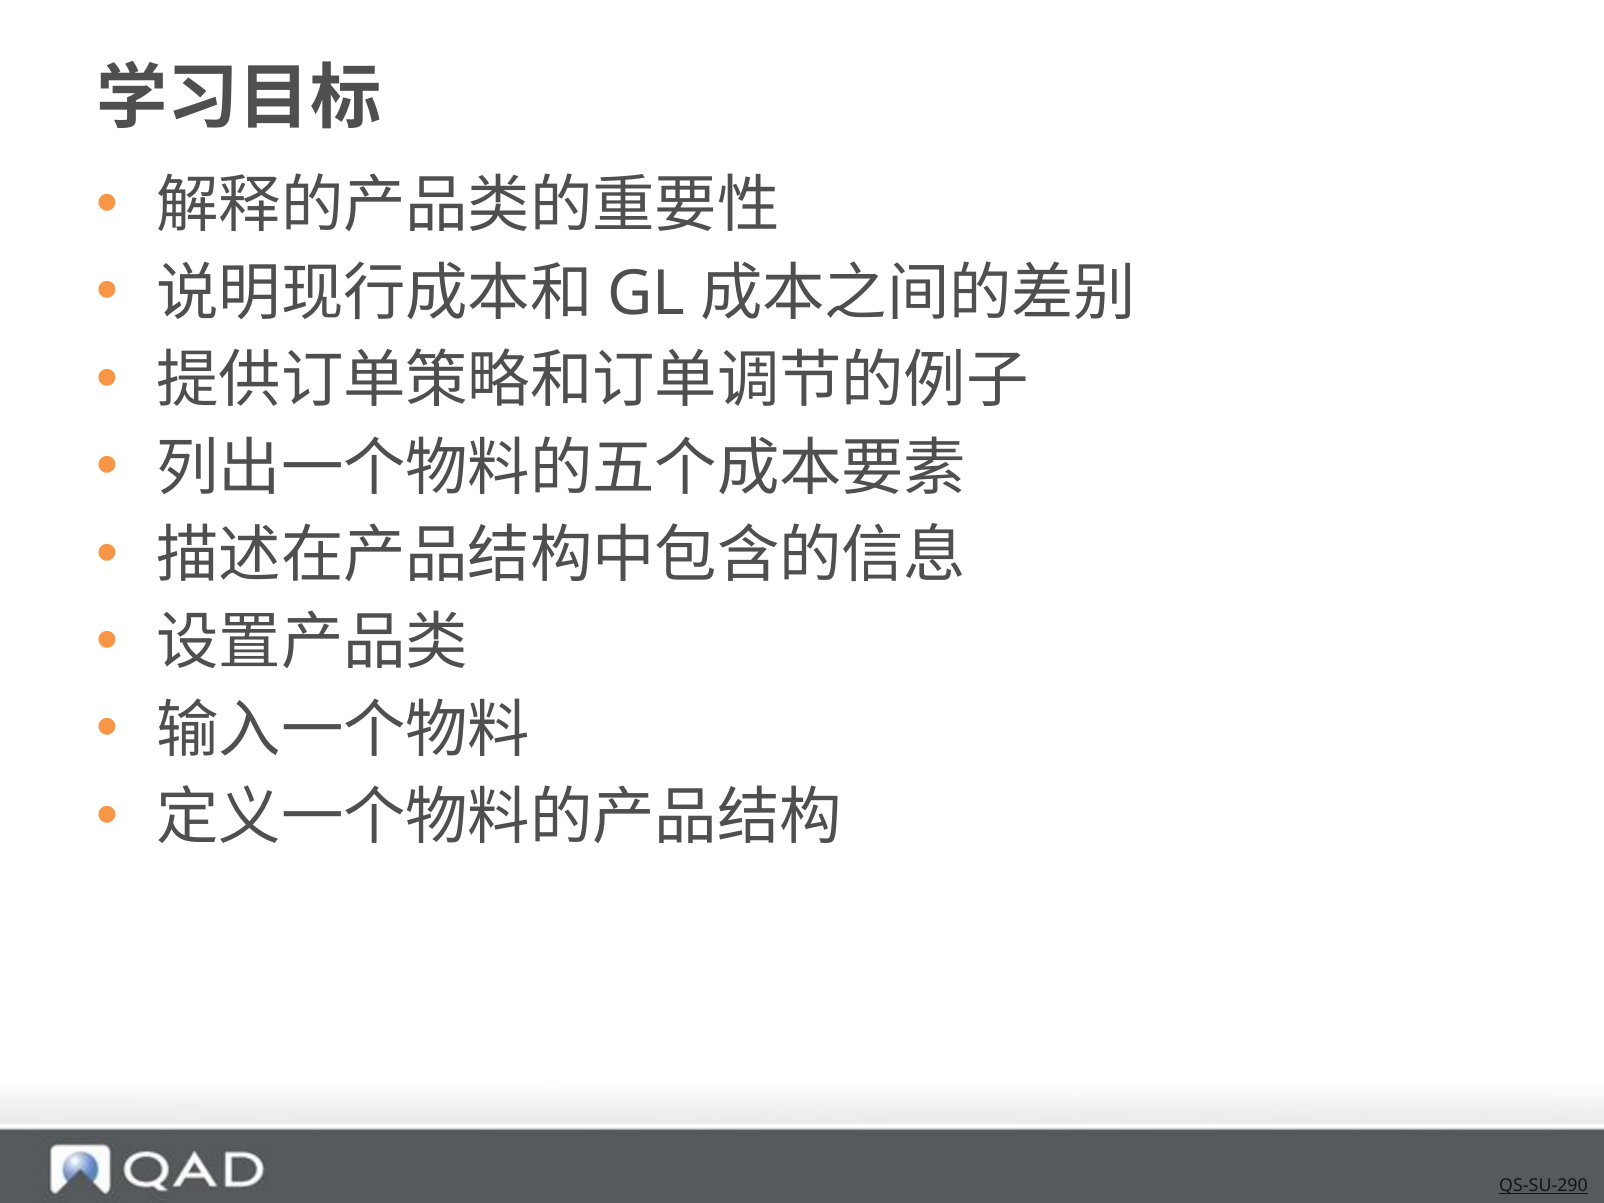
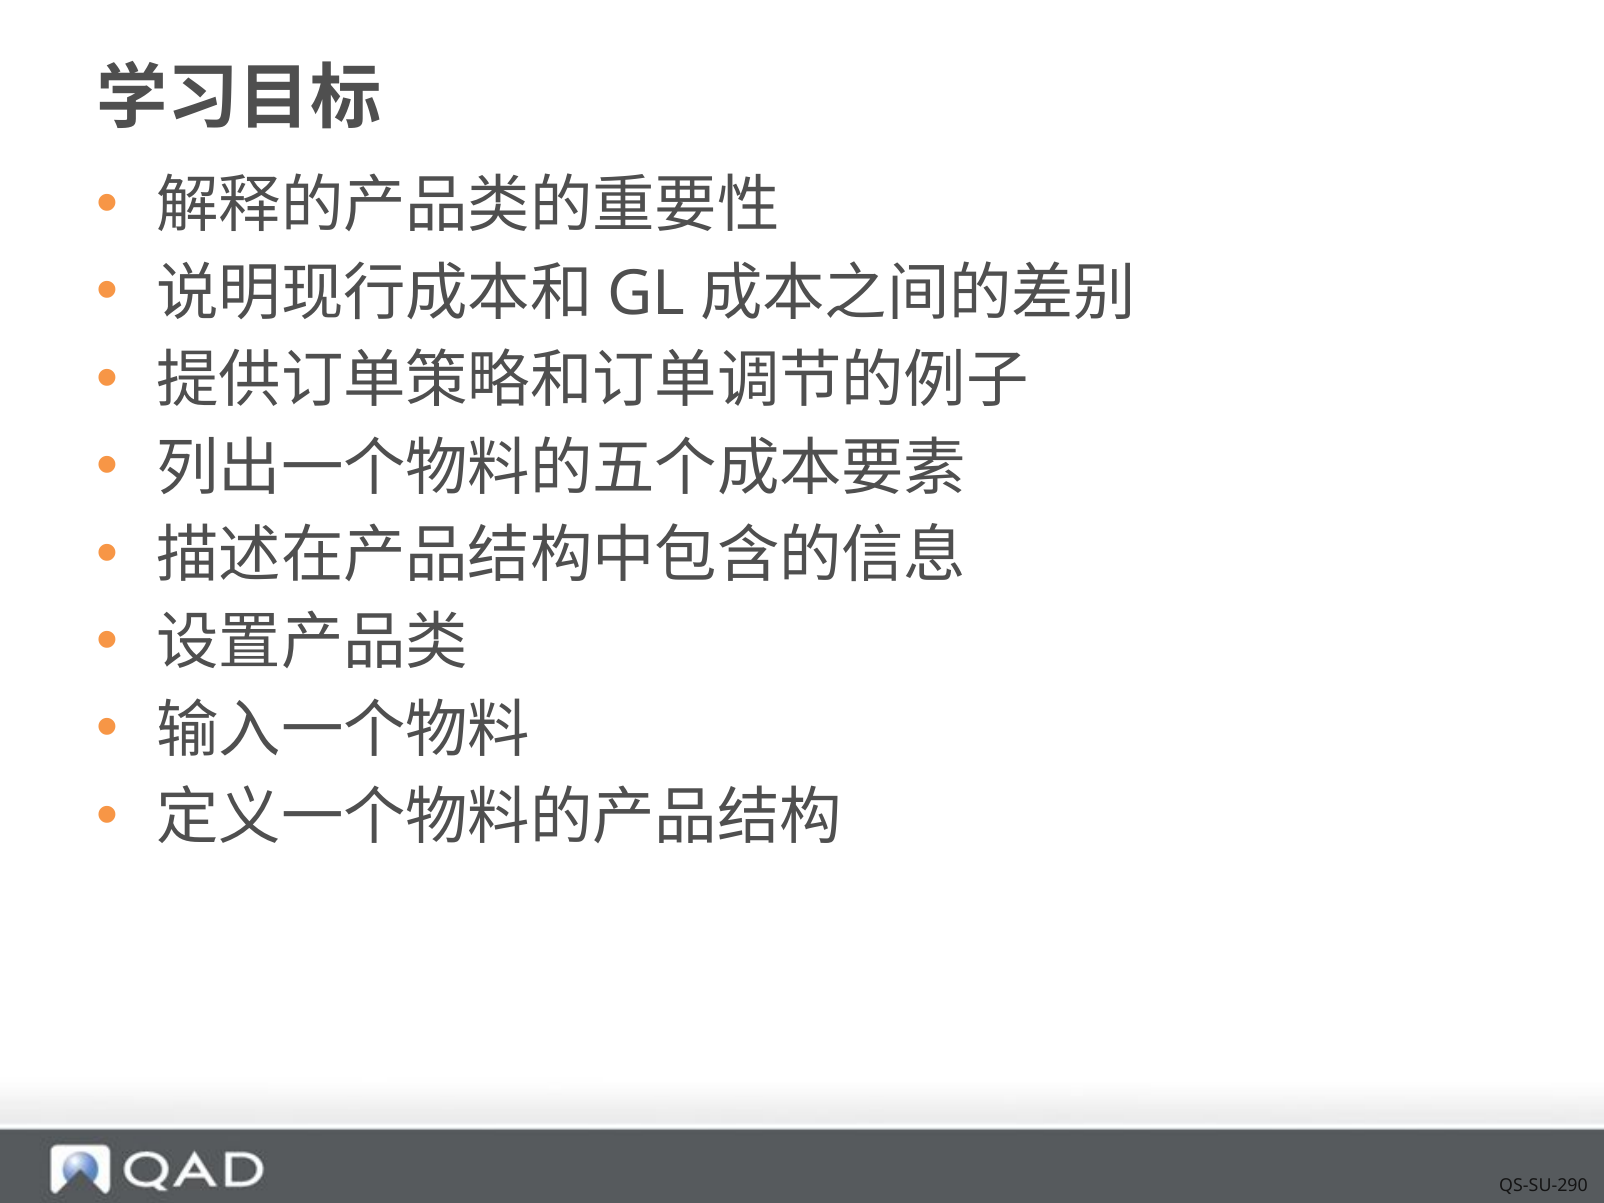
QS-SU-290 underline: present -> none (1544, 1186)
